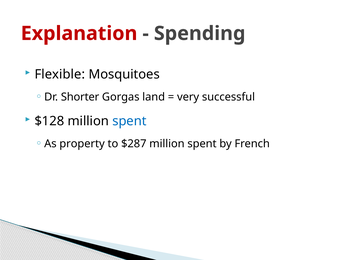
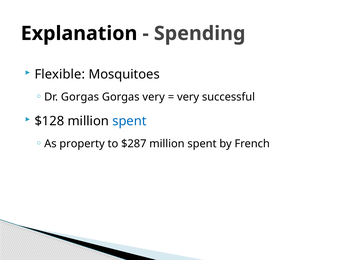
Explanation colour: red -> black (79, 33)
Dr Shorter: Shorter -> Gorgas (80, 97)
Gorgas land: land -> very (154, 97)
